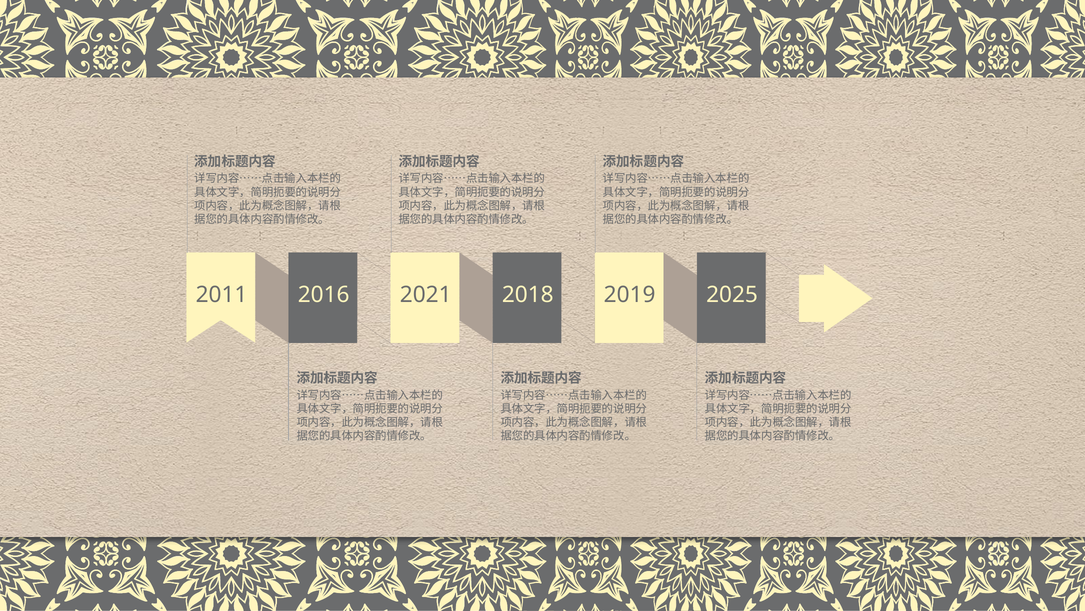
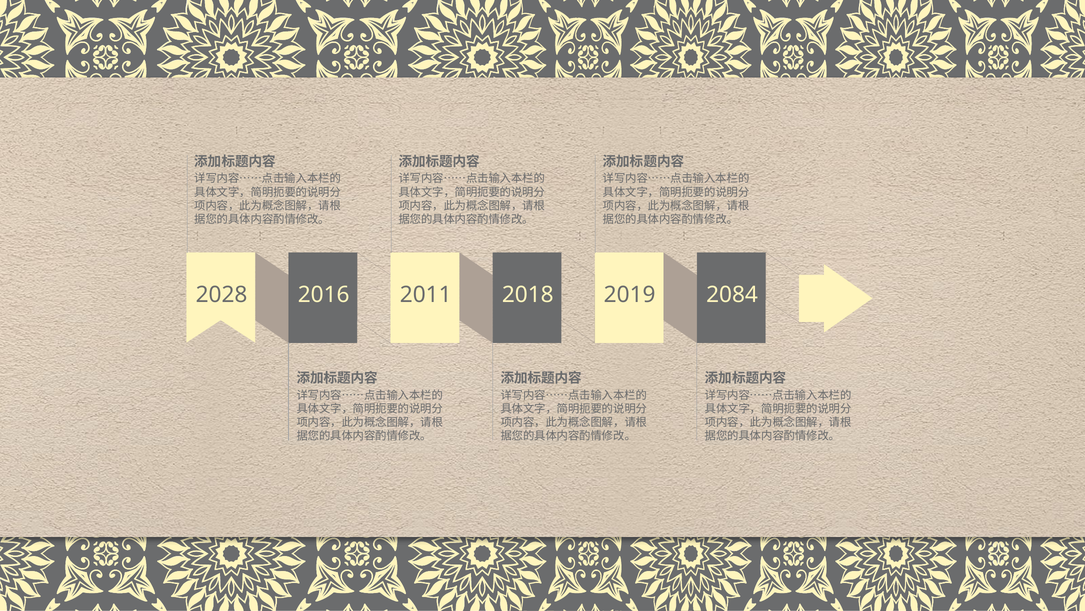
2011: 2011 -> 2028 (222, 295)
2021: 2021 -> 2011 (426, 295)
2025: 2025 -> 2084 (732, 295)
